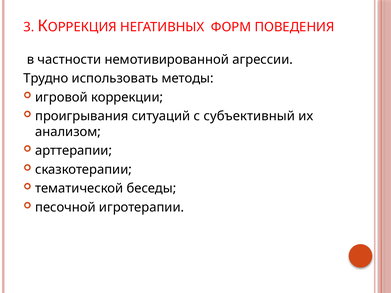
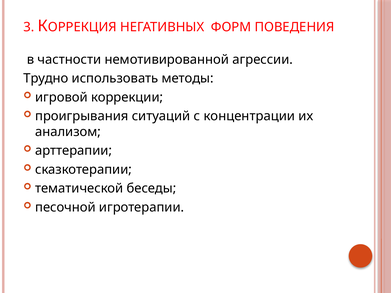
субъективный: субъективный -> концентрации (249, 116)
